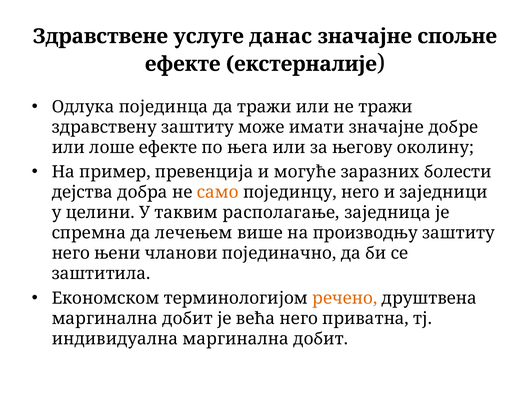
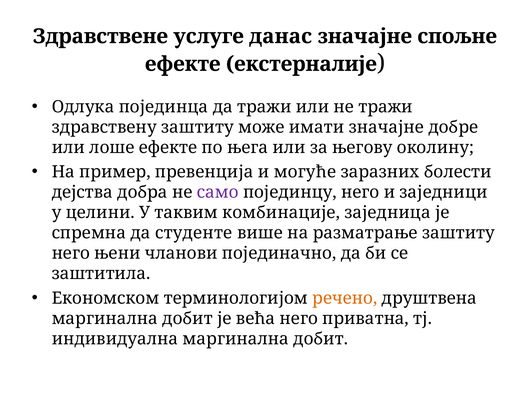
само colour: orange -> purple (218, 192)
располагање: располагање -> комбинације (281, 212)
лечењем: лечењем -> студенте (194, 233)
производњу: производњу -> разматрање (365, 233)
